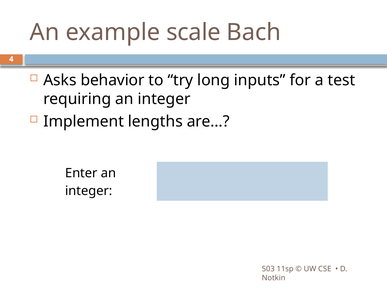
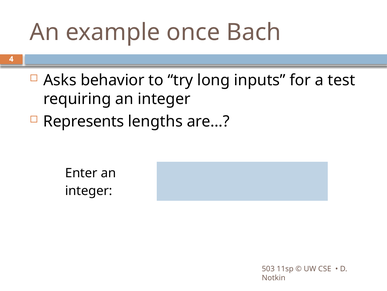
scale: scale -> once (193, 32)
Implement: Implement -> Represents (84, 121)
